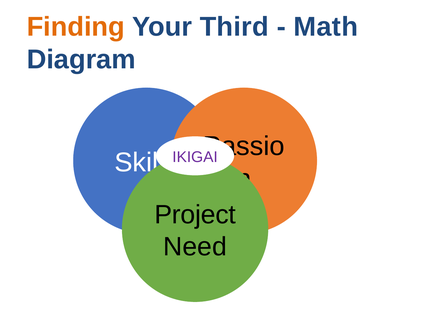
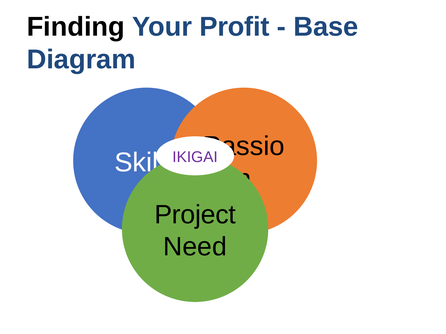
Finding colour: orange -> black (76, 27)
Third: Third -> Profit (235, 27)
Math: Math -> Base (326, 27)
